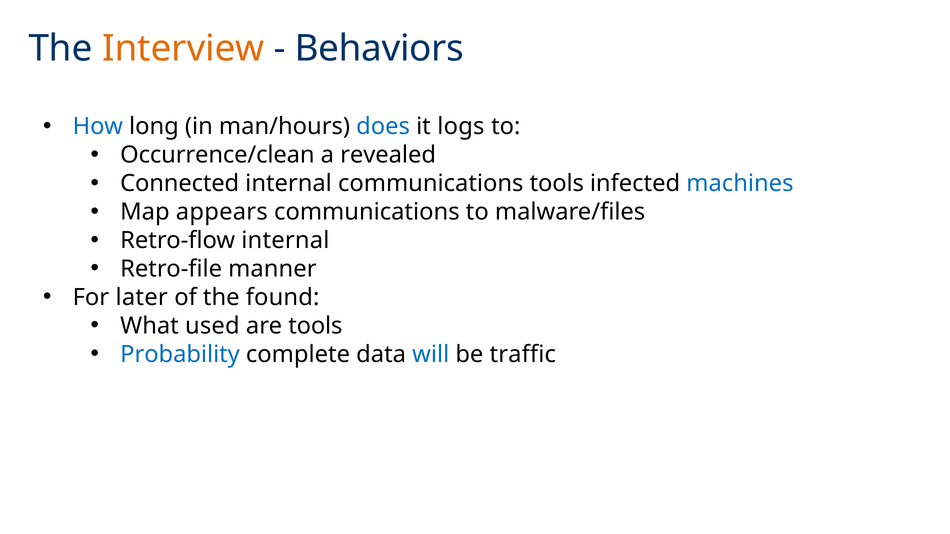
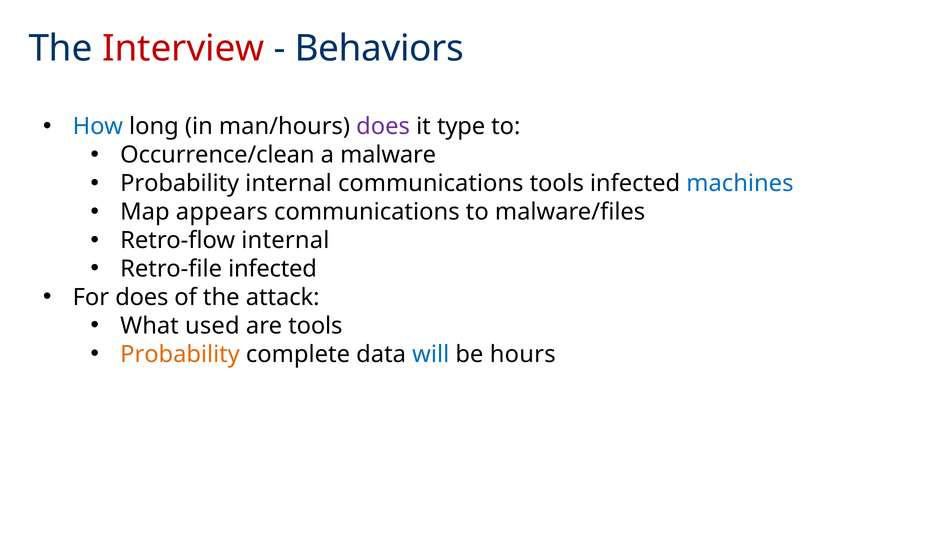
Interview colour: orange -> red (183, 48)
does colour: blue -> purple (383, 127)
logs: logs -> type (461, 127)
revealed: revealed -> malware (388, 155)
Connected: Connected -> Probability (180, 184)
Retro-file manner: manner -> infected (273, 269)
For later: later -> does (142, 298)
found: found -> attack (283, 298)
Probability colour: blue -> orange (180, 355)
traffic: traffic -> hours (523, 355)
